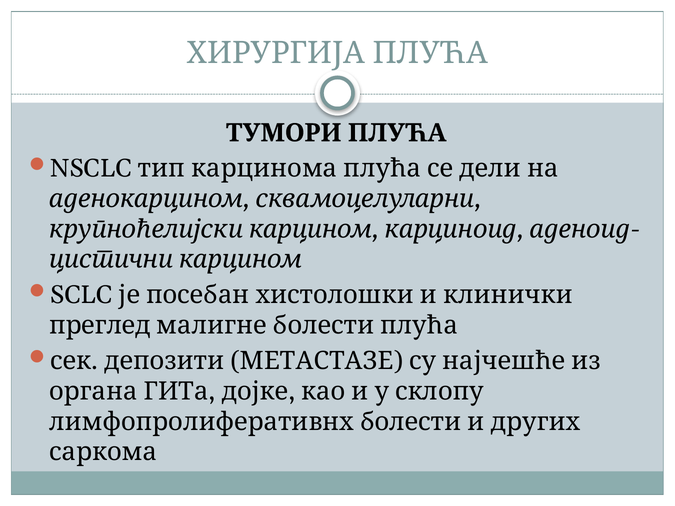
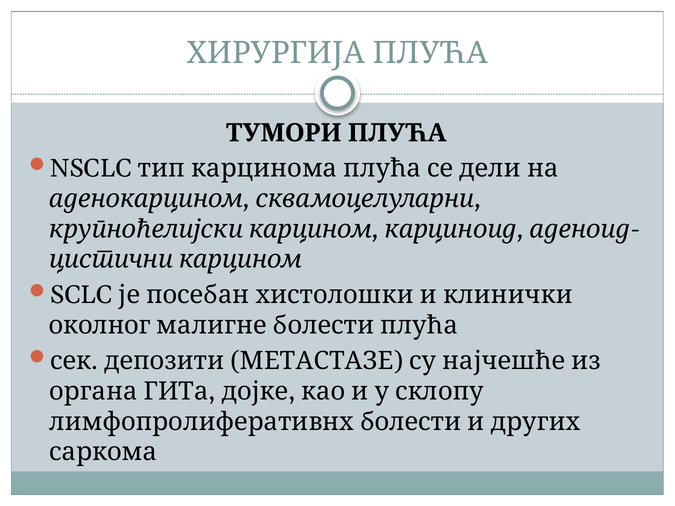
преглед: преглед -> околног (100, 326)
